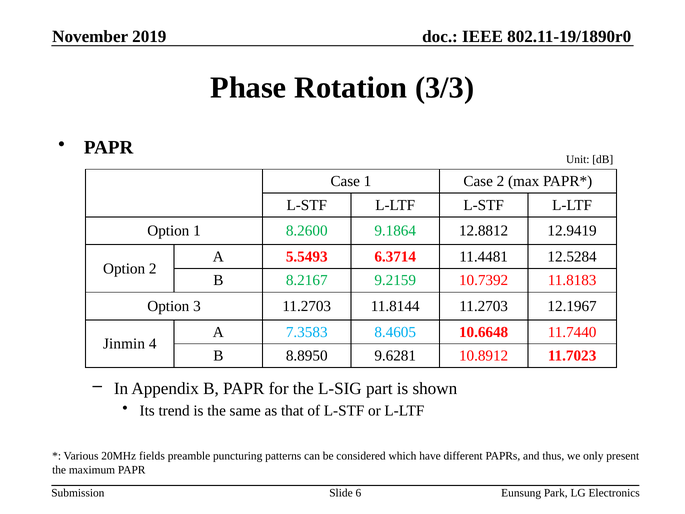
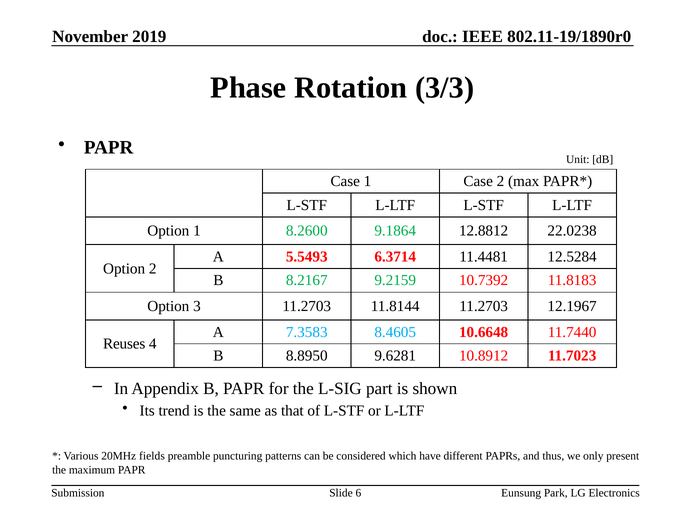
12.9419: 12.9419 -> 22.0238 (572, 231)
Jinmin: Jinmin -> Reuses (124, 344)
